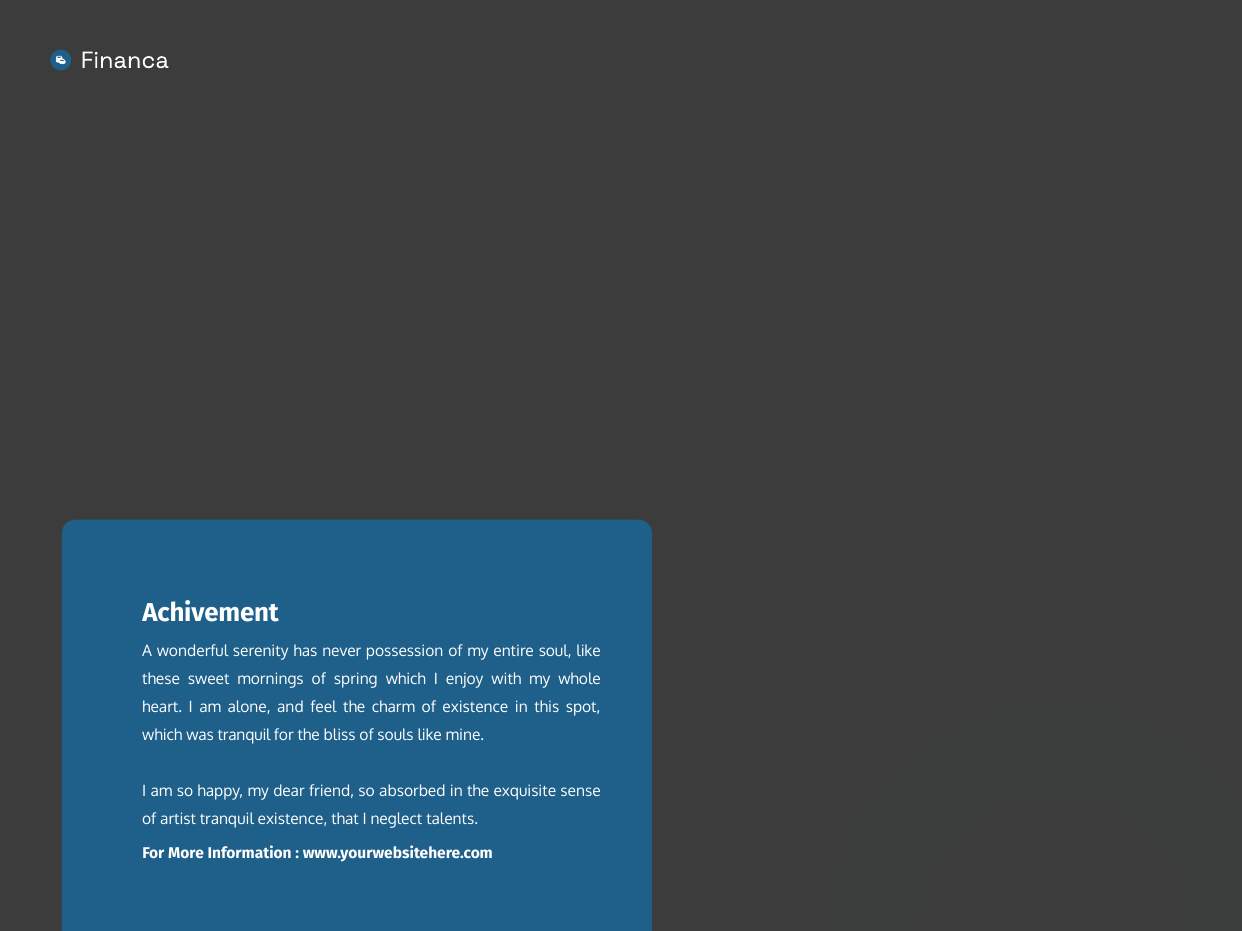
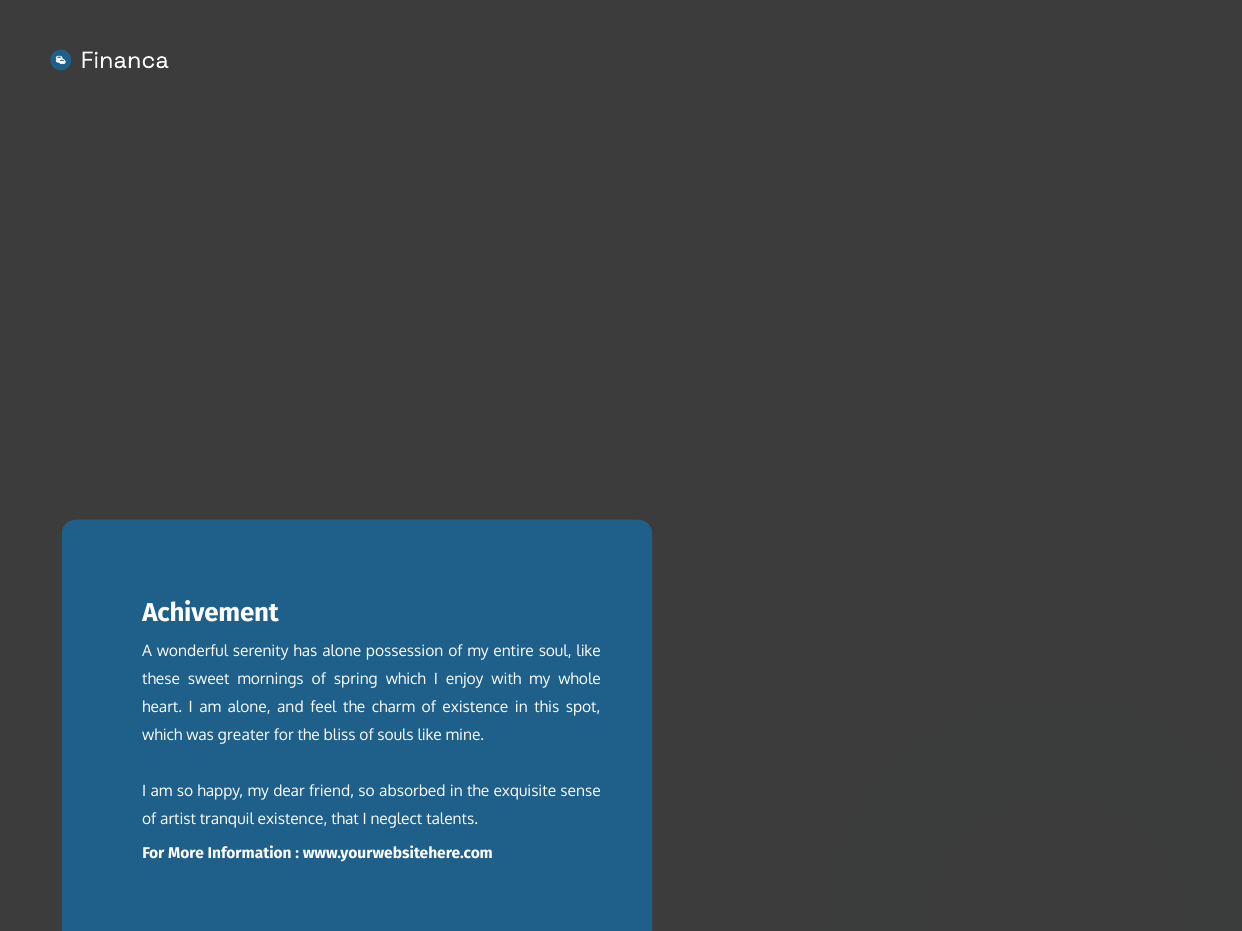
has never: never -> alone (342, 652)
was tranquil: tranquil -> greater (244, 736)
